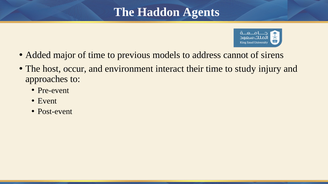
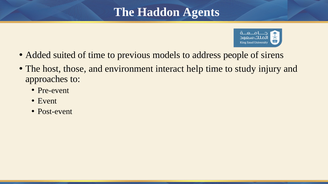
major: major -> suited (64, 55)
cannot: cannot -> people (236, 55)
occur: occur -> those (75, 69)
their: their -> help (195, 69)
